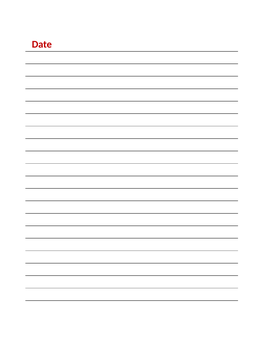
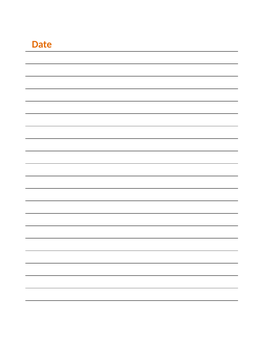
Date colour: red -> orange (42, 44)
